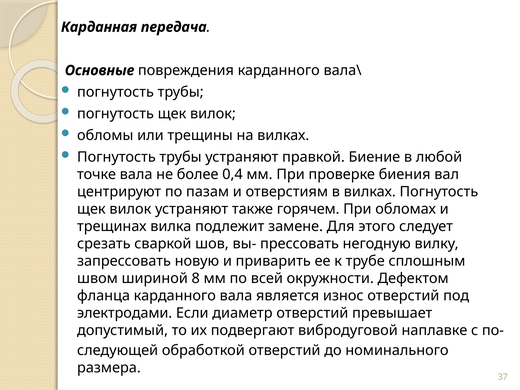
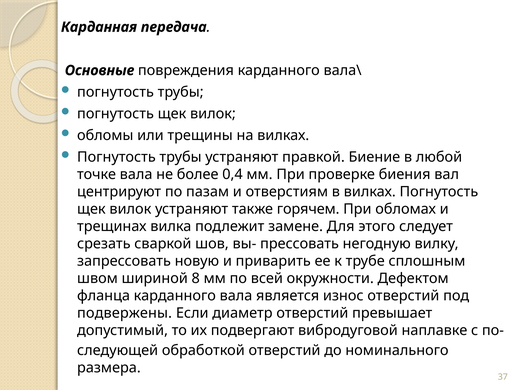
электродами: электродами -> подвержены (125, 313)
